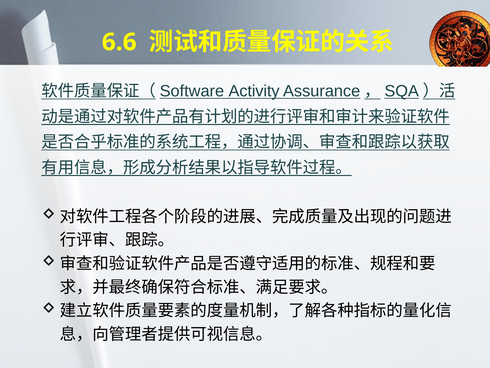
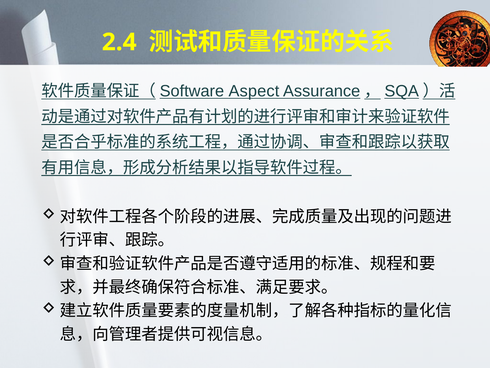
6.6: 6.6 -> 2.4 (119, 42)
Activity: Activity -> Aspect (254, 91)
